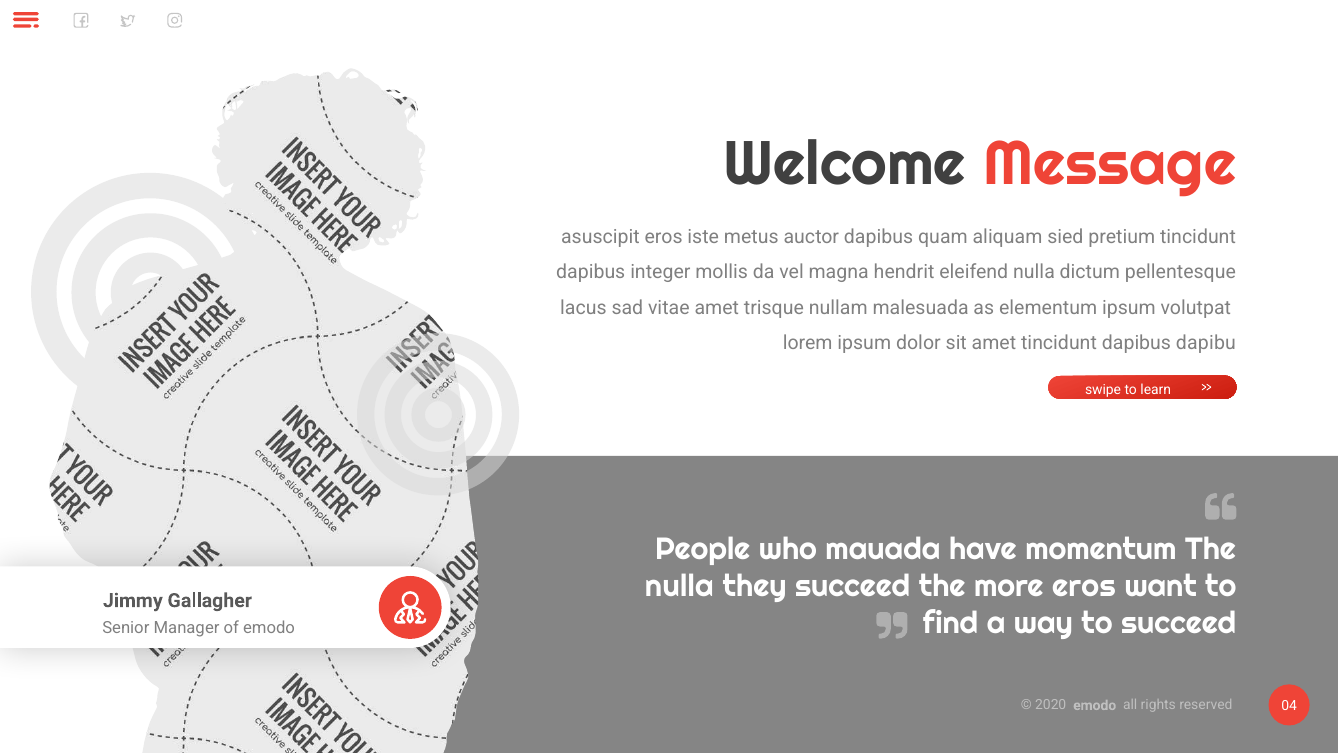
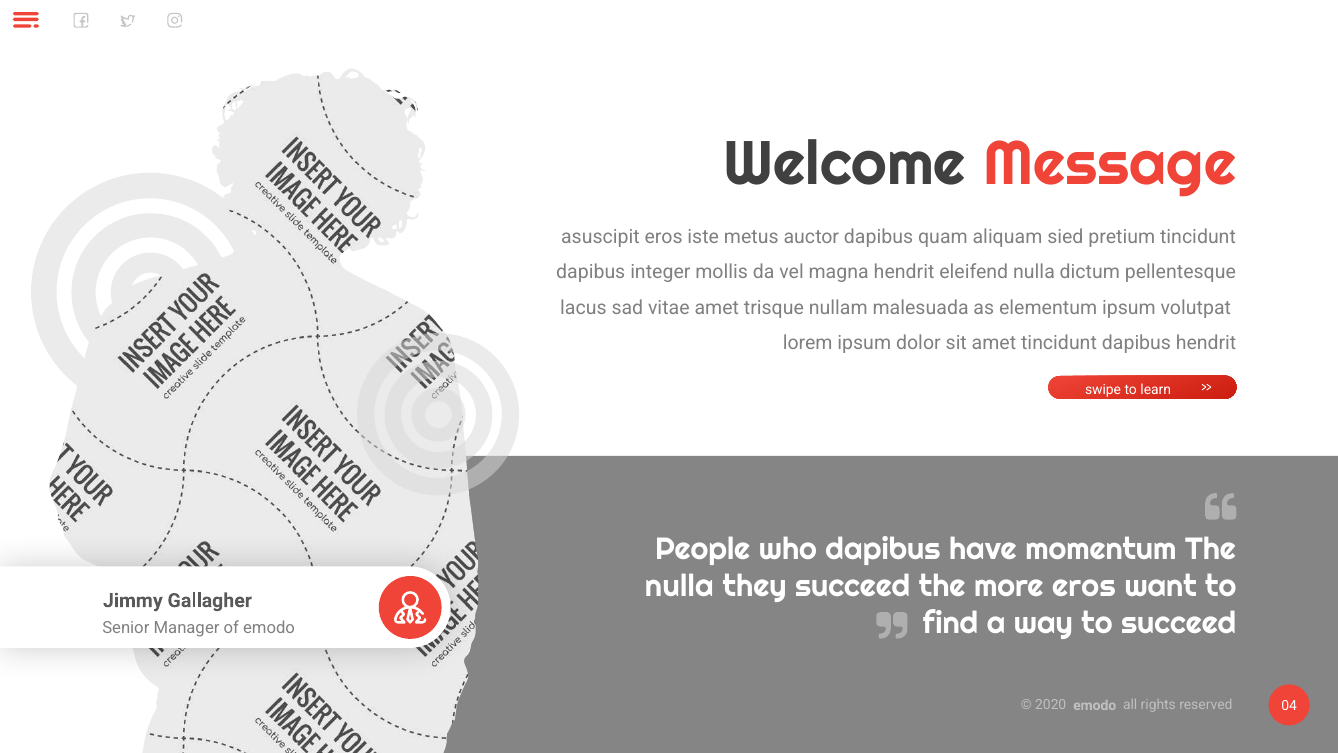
dapibu: dapibu -> hendrit (1206, 342)
who mauada: mauada -> dapibus (883, 549)
